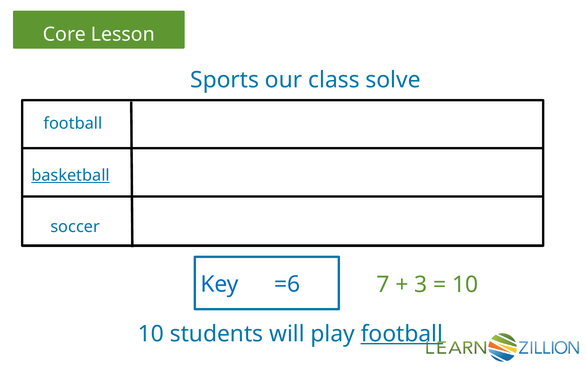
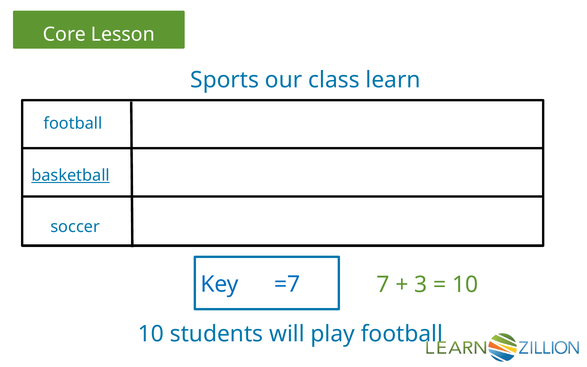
solve: solve -> learn (393, 80)
=6: =6 -> =7 (287, 284)
football underline: present -> none (402, 334)
